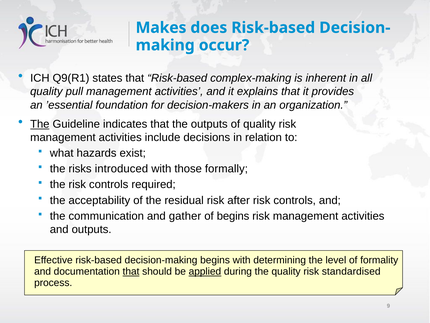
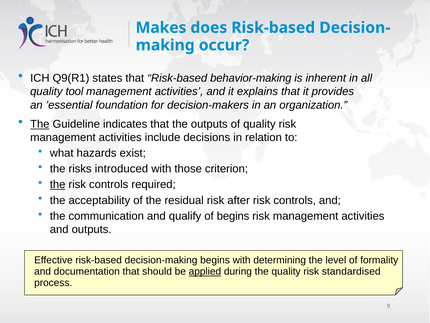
complex-making: complex-making -> behavior-making (251, 78)
pull: pull -> tool (74, 91)
formally: formally -> criterion (226, 169)
the underline: none -> present (58, 184)
gather: gather -> qualify (185, 216)
that underline: present -> none (131, 271)
